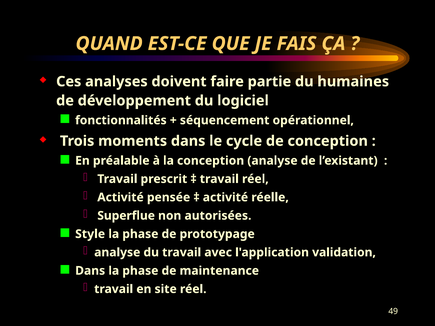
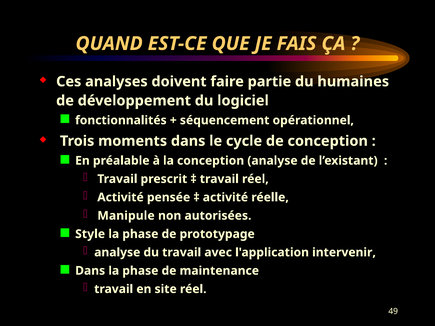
Superflue: Superflue -> Manipule (126, 216)
validation: validation -> intervenir (344, 253)
